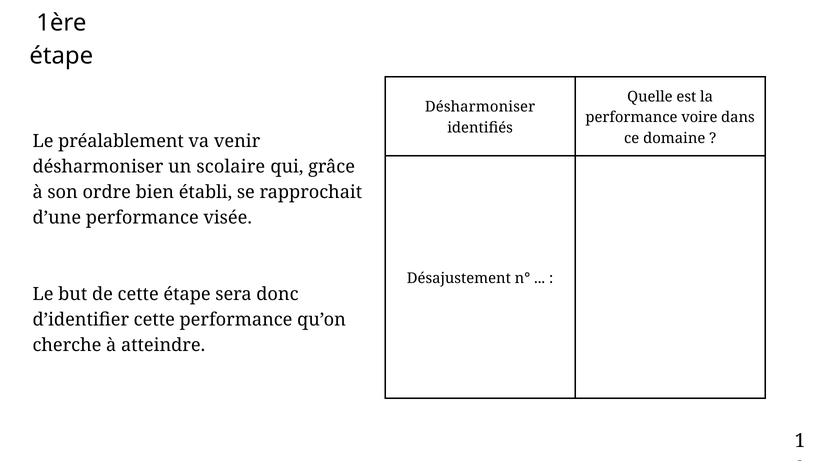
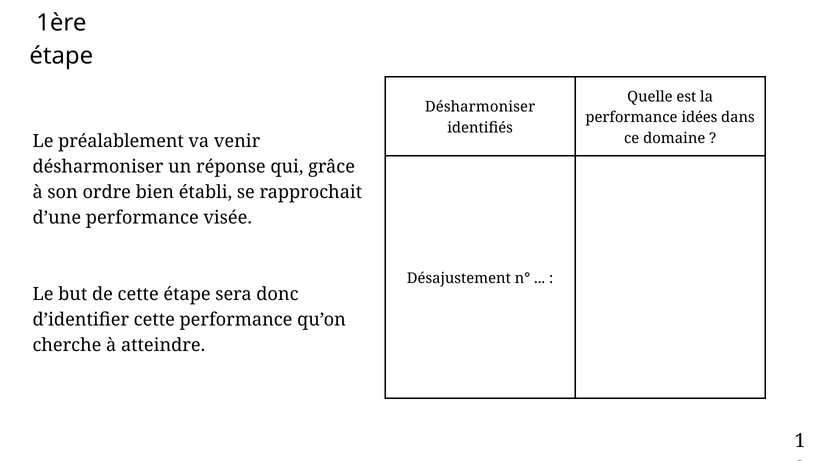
voire: voire -> idées (699, 118)
scolaire: scolaire -> réponse (231, 167)
